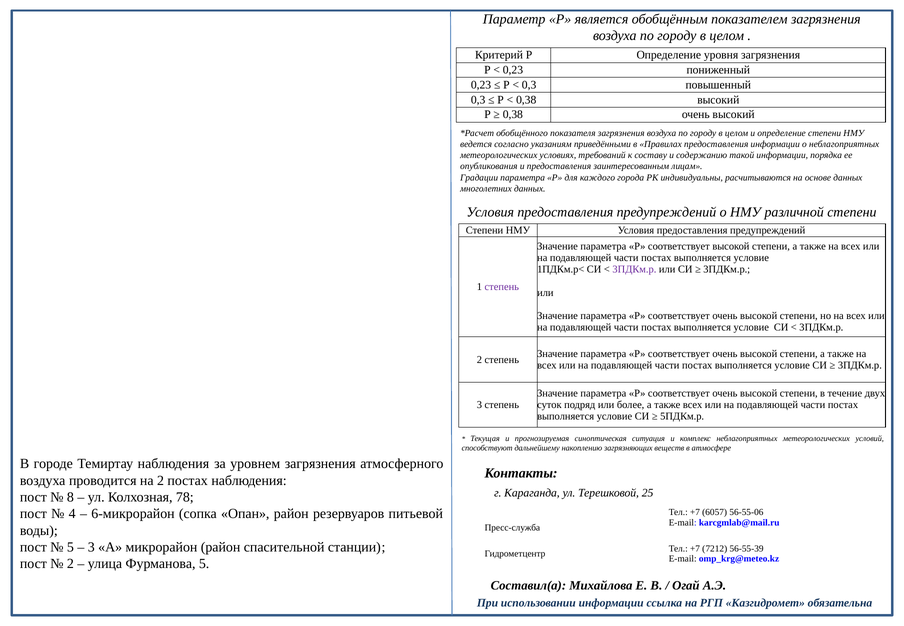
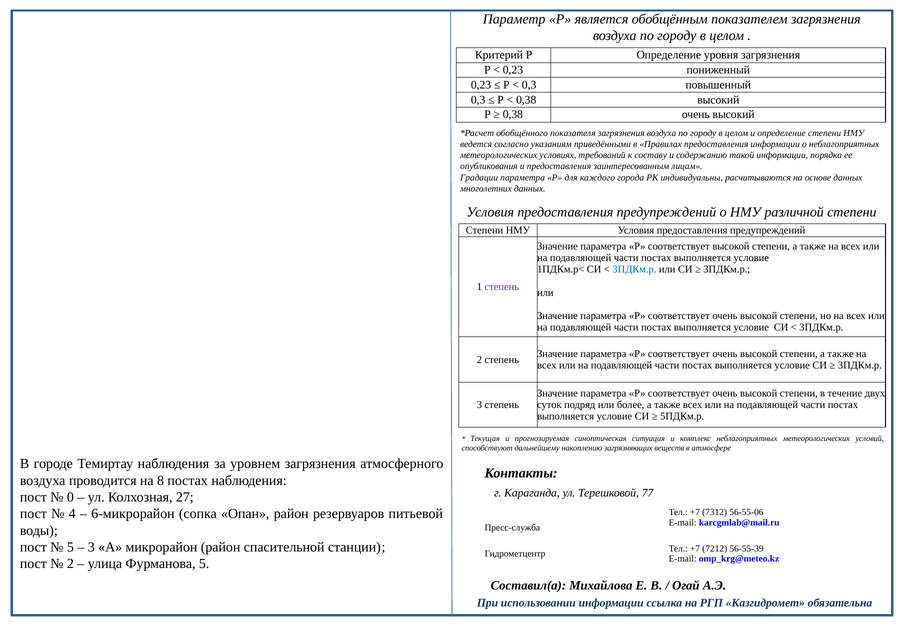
3ПДКм.р colour: purple -> blue (634, 269)
на 2: 2 -> 8 (161, 480)
25: 25 -> 77 (648, 493)
8: 8 -> 0 (70, 497)
78: 78 -> 27 (185, 497)
6057: 6057 -> 7312 (715, 512)
